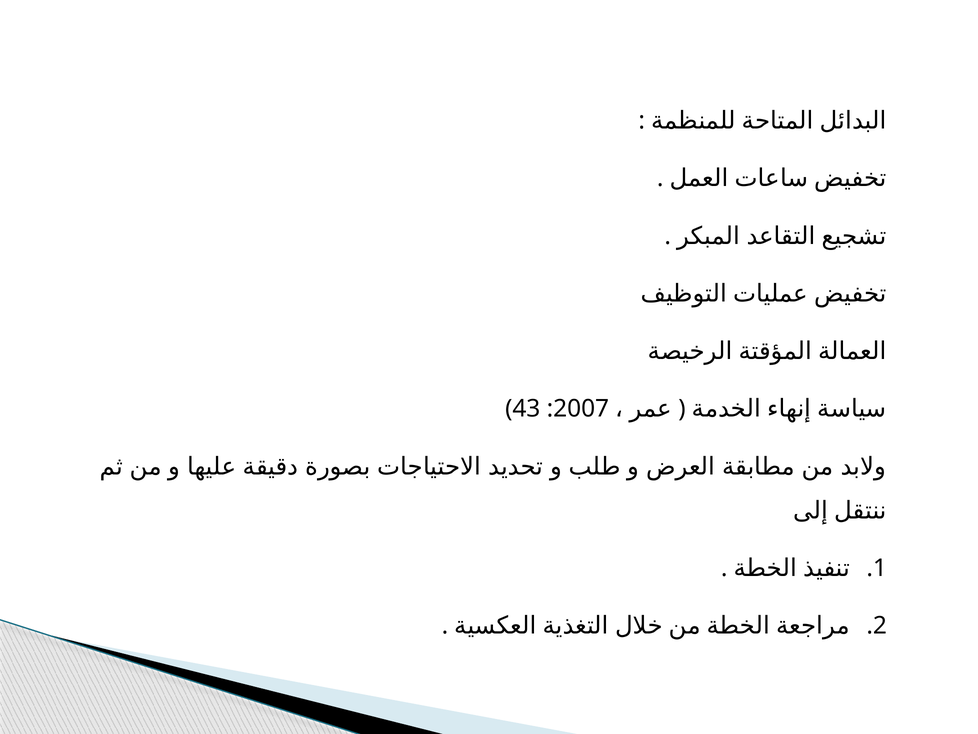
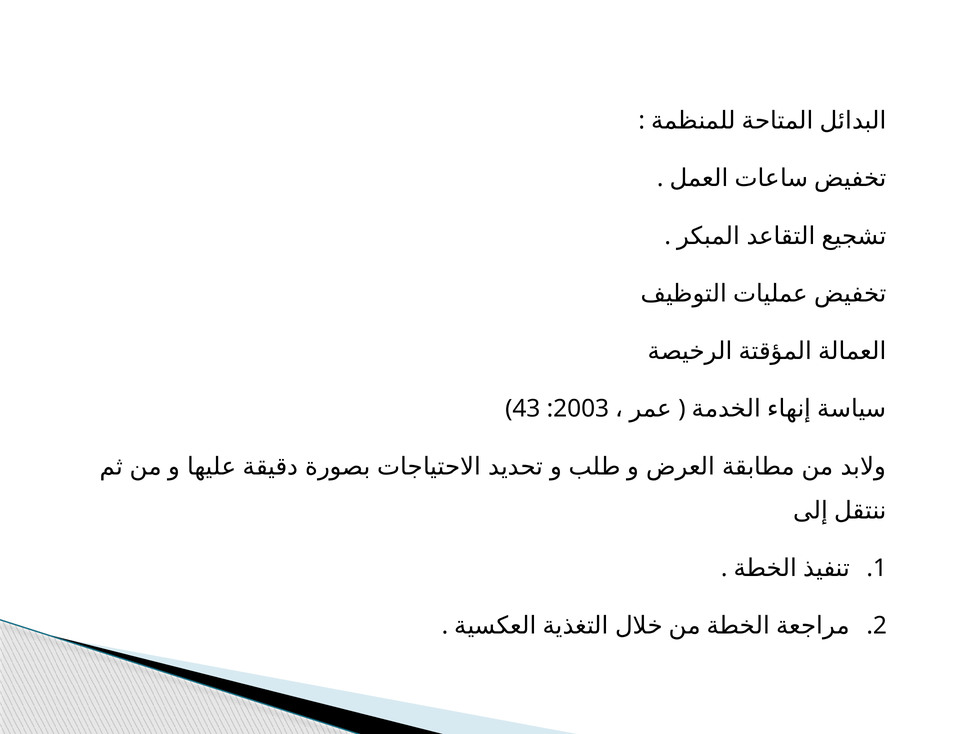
2007: 2007 -> 2003 (581, 409)
